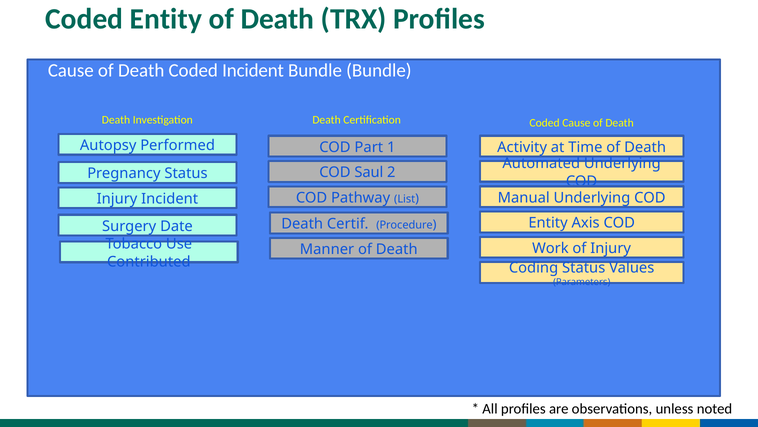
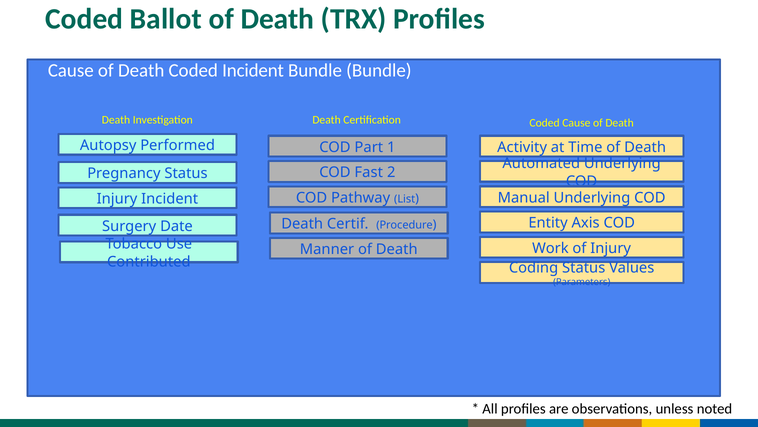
Coded Entity: Entity -> Ballot (166, 19)
Saul: Saul -> Fast (369, 172)
